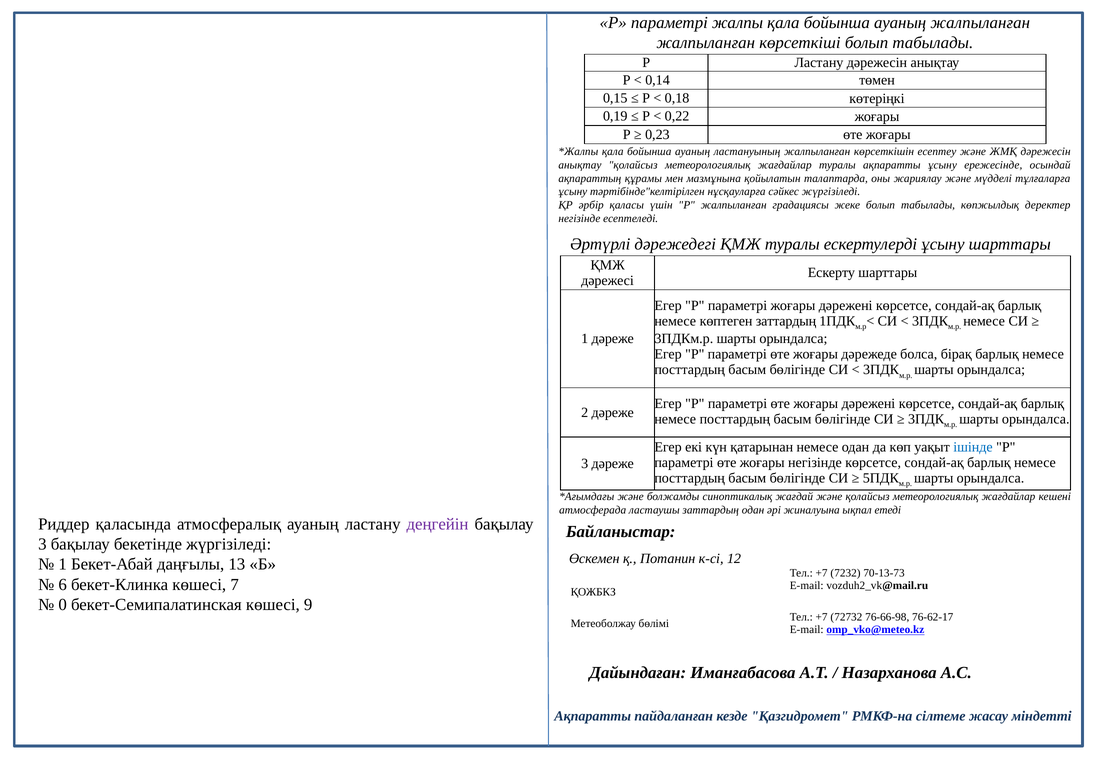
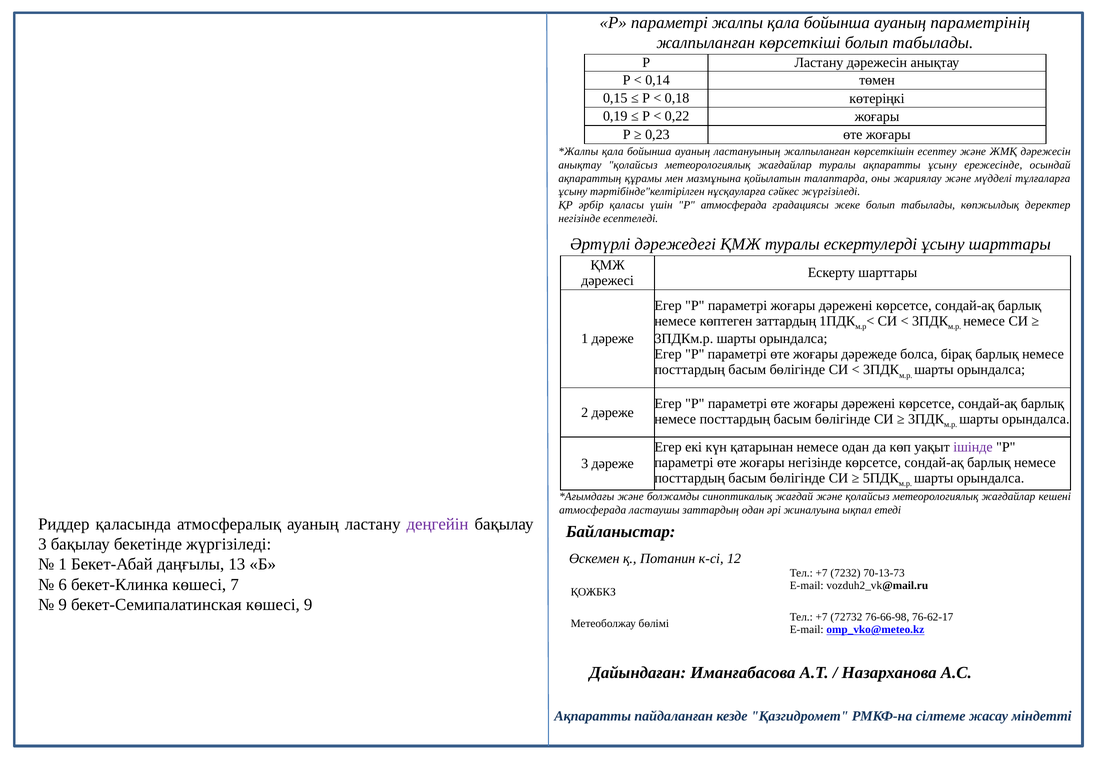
ауаның жалпыланған: жалпыланған -> параметрінің (980, 23)
Р жалпыланған: жалпыланған -> атмосферада (734, 205)
ішінде colour: blue -> purple (973, 447)
0: 0 -> 9 (63, 605)
